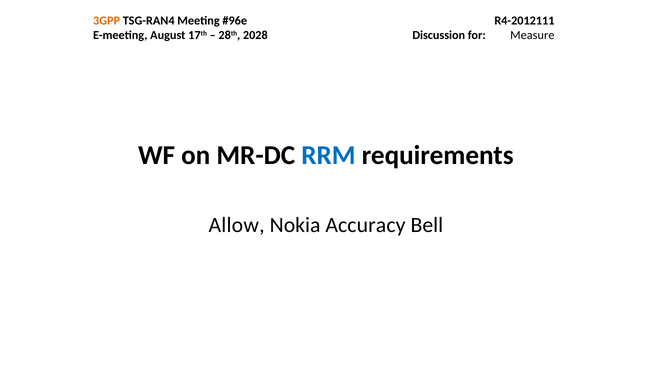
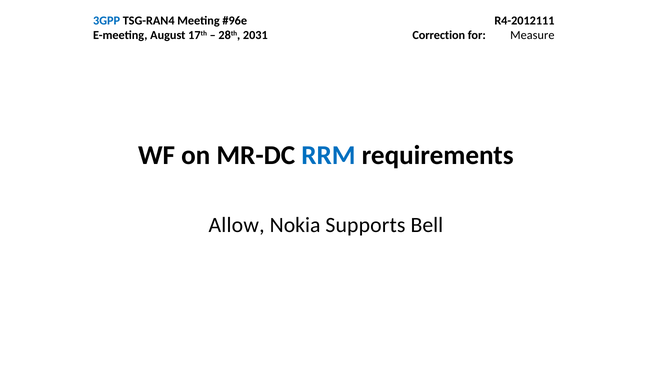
3GPP colour: orange -> blue (107, 21)
2028: 2028 -> 2031 (255, 35)
Discussion: Discussion -> Correction (439, 35)
Accuracy: Accuracy -> Supports (365, 225)
